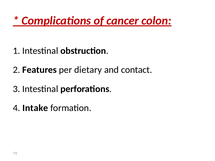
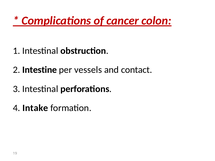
Features: Features -> Intestine (40, 70)
dietary: dietary -> vessels (88, 70)
